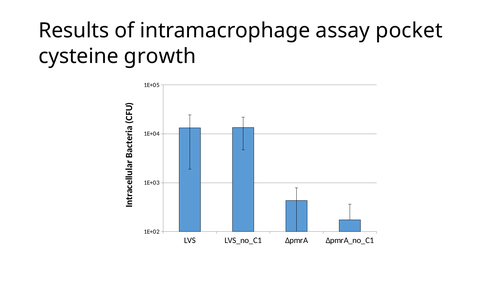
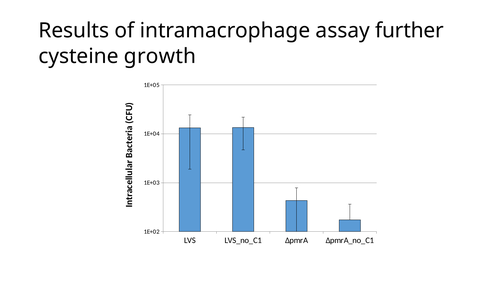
pocket: pocket -> further (409, 31)
